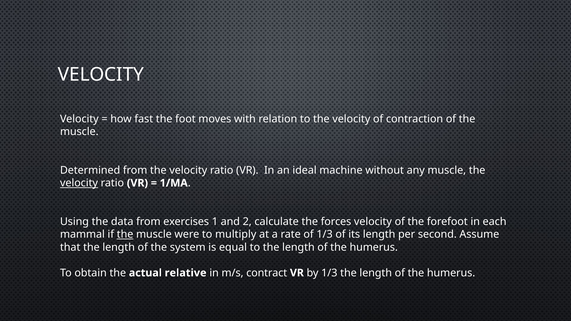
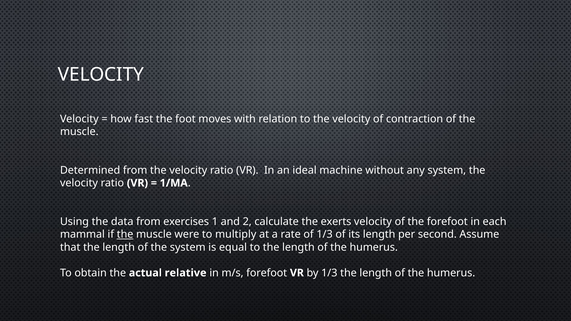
any muscle: muscle -> system (447, 170)
velocity underline: present -> none (79, 183)
forces: forces -> exerts (336, 222)
m/s contract: contract -> forefoot (267, 273)
